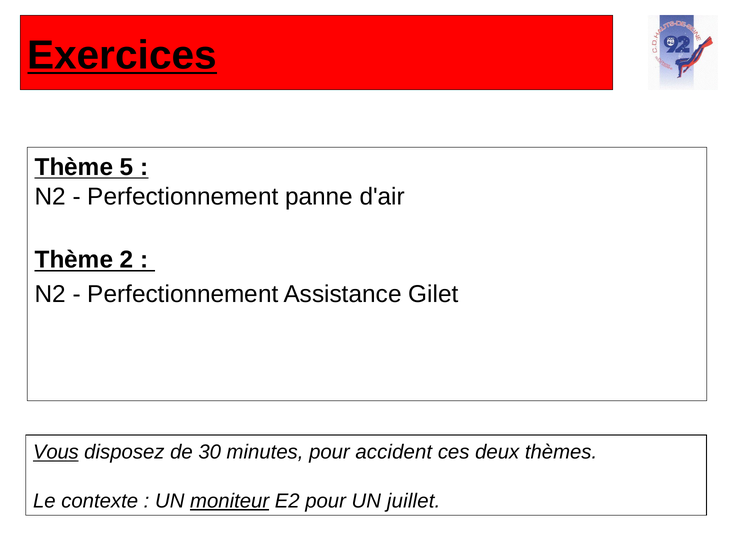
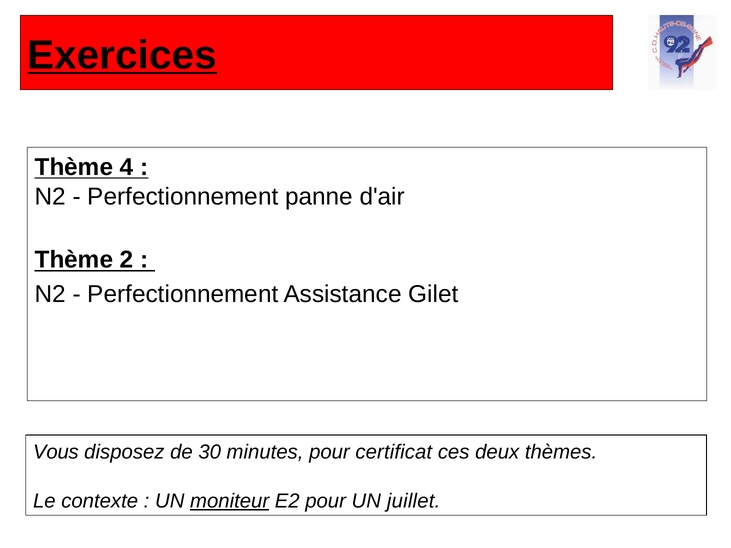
5: 5 -> 4 (127, 167)
Vous underline: present -> none (56, 453)
accident: accident -> certificat (394, 453)
